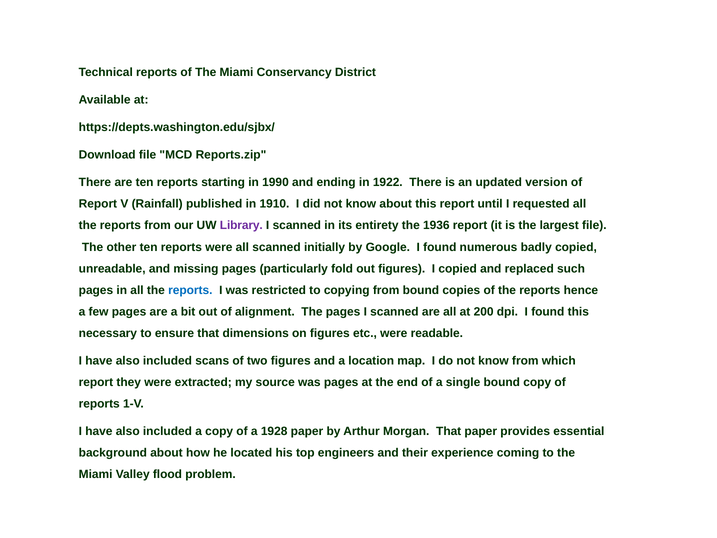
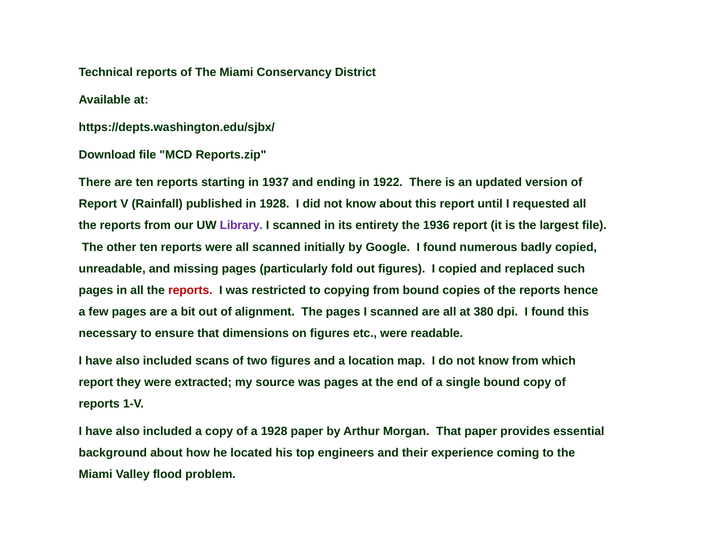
1990: 1990 -> 1937 (275, 182)
in 1910: 1910 -> 1928 (274, 204)
reports colour: blue -> red (190, 290)
200: 200 -> 380 (484, 311)
